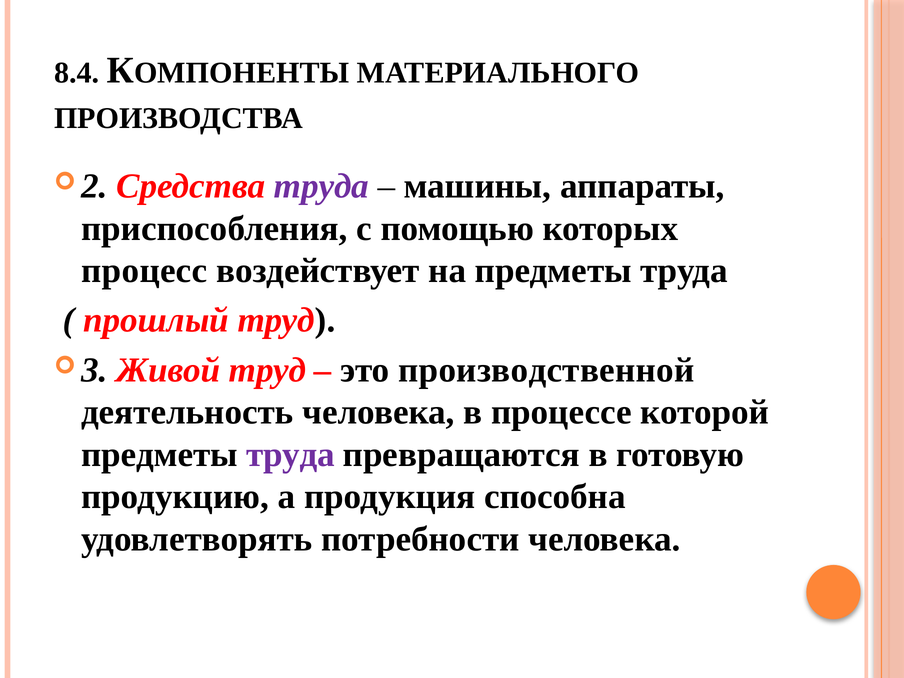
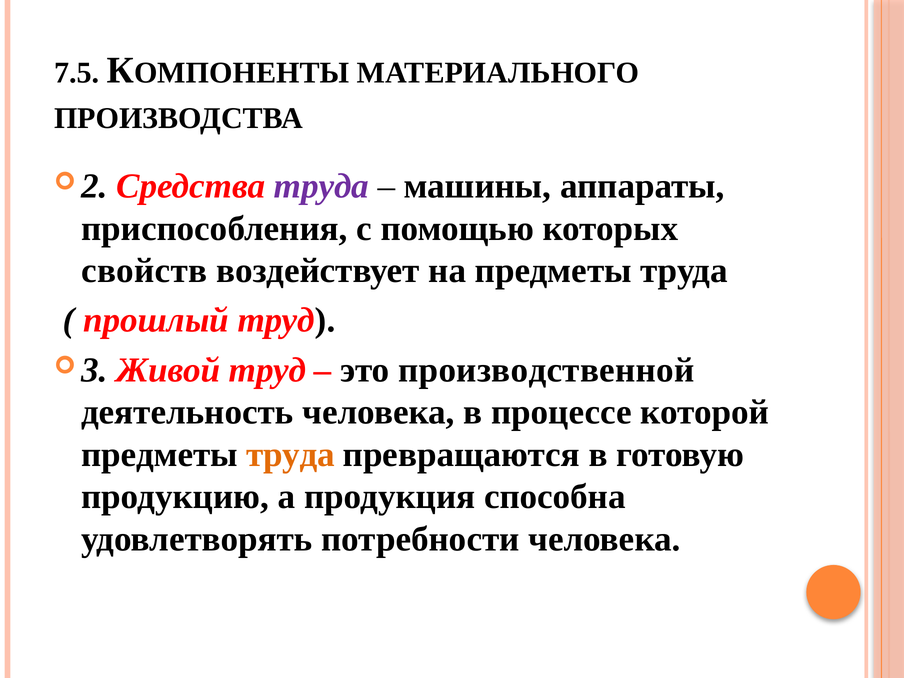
8.4: 8.4 -> 7.5 (77, 73)
процесс: процесс -> свойств (144, 271)
труда colour: purple -> orange (290, 455)
